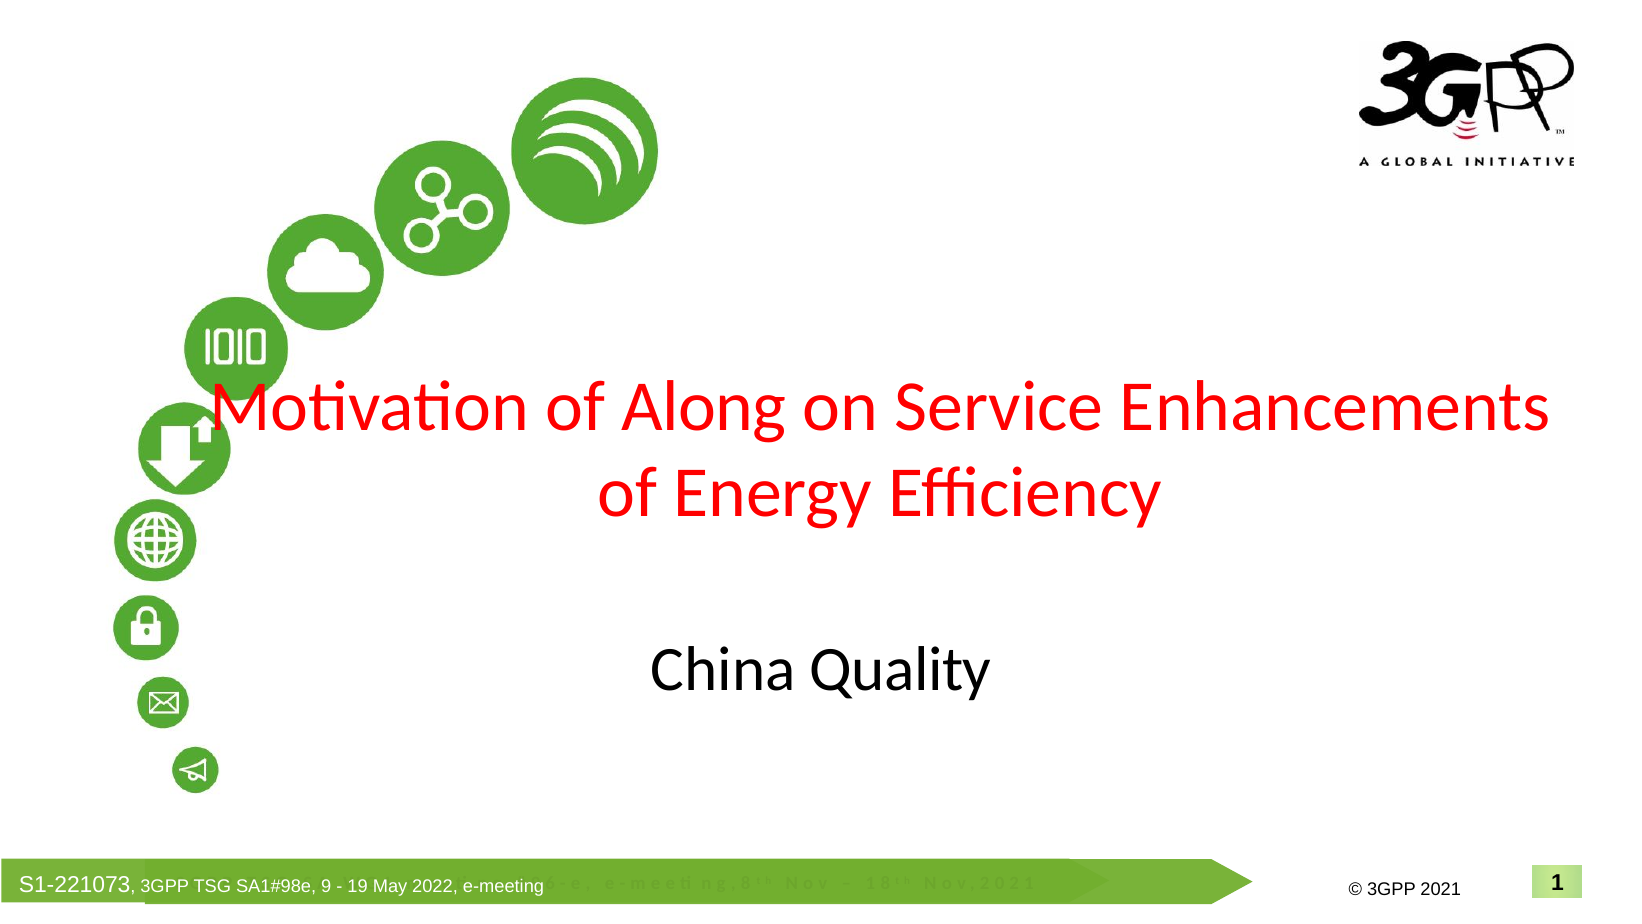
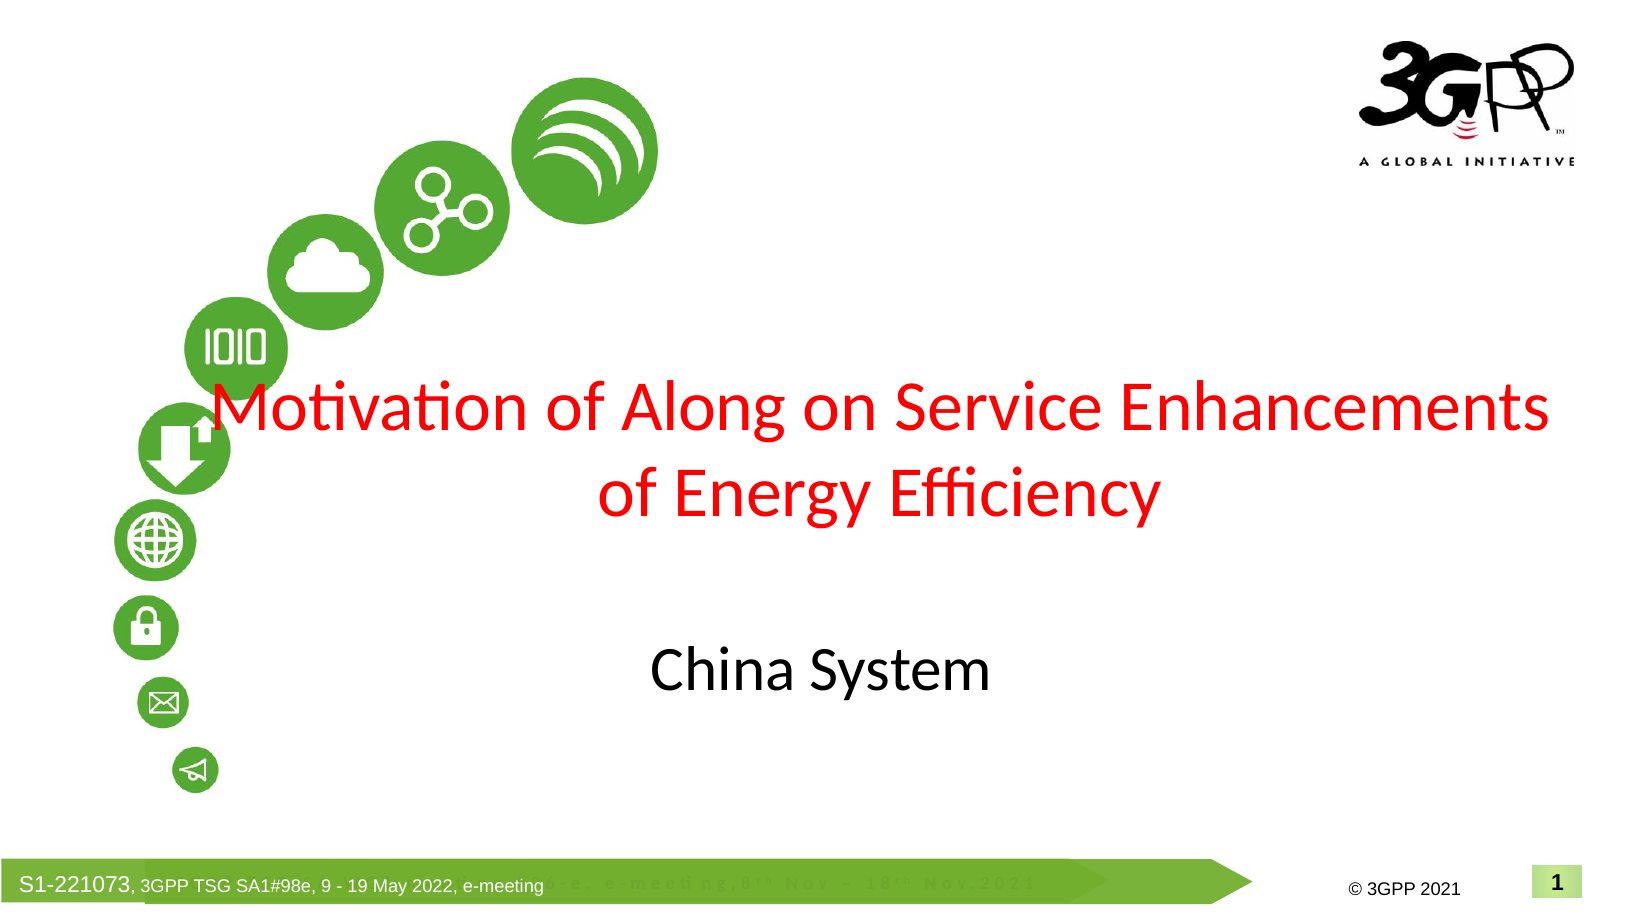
Quality: Quality -> System (901, 669)
